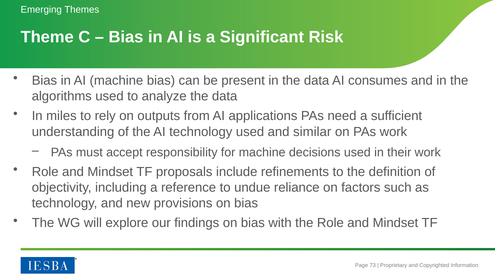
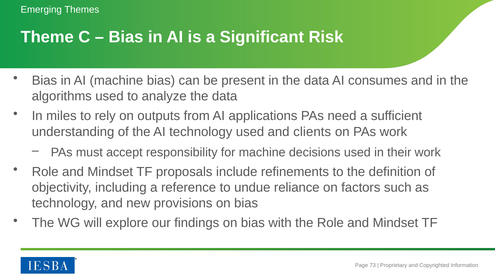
similar: similar -> clients (312, 131)
